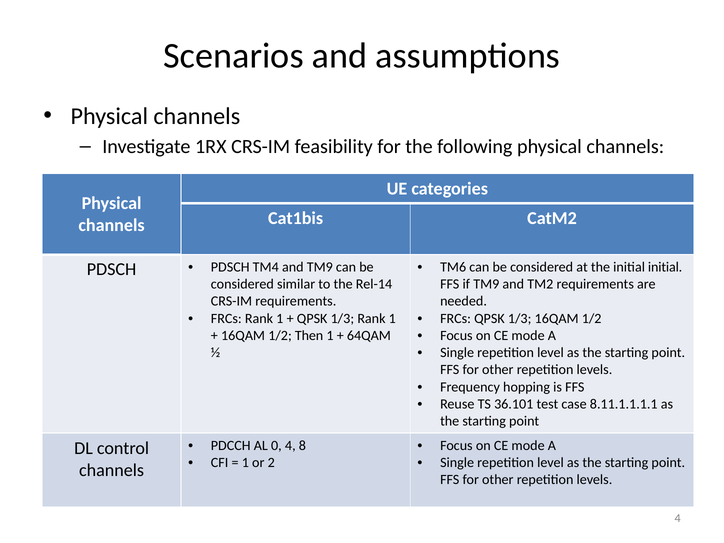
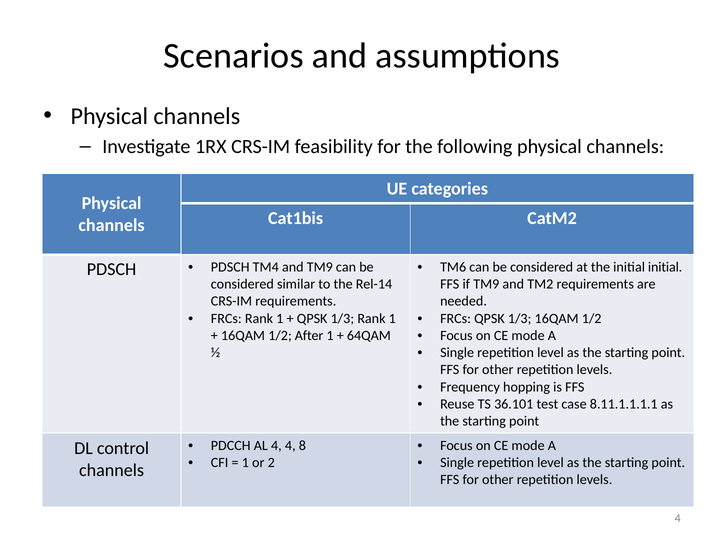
Then: Then -> After (309, 335)
AL 0: 0 -> 4 (276, 446)
